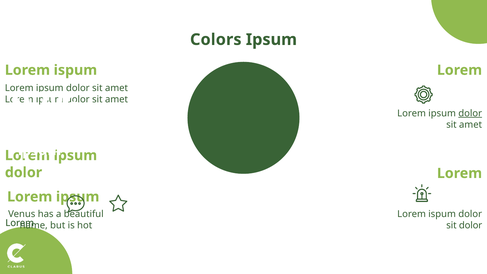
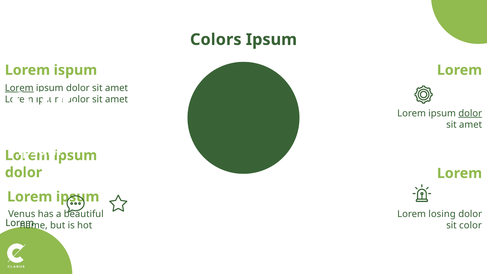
Lorem underline: none -> present (19, 88)
ispum: ispum -> losing (442, 214)
sit dolor: dolor -> color (471, 225)
